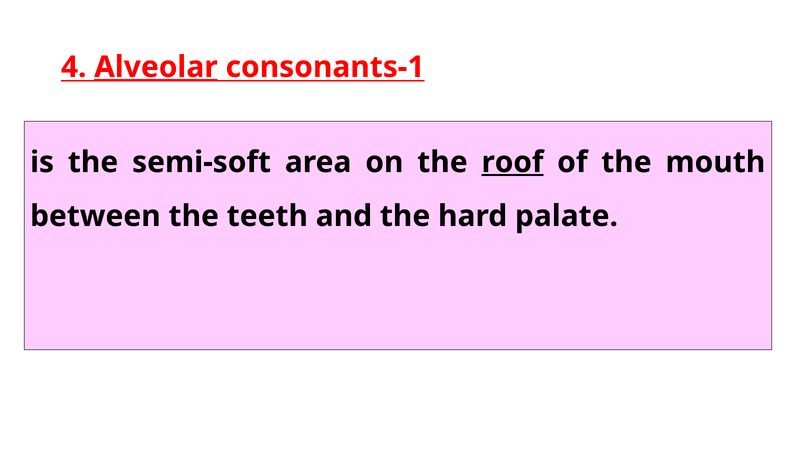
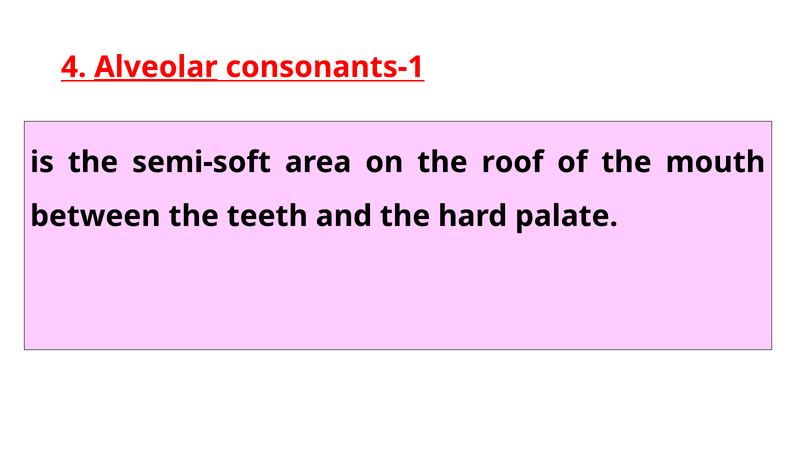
roof underline: present -> none (512, 162)
